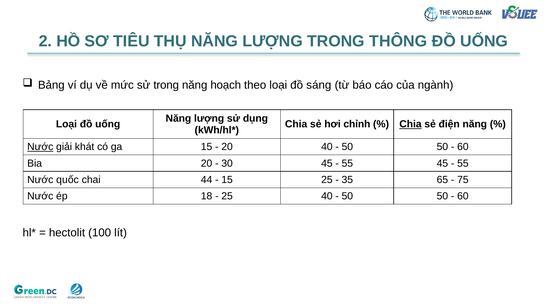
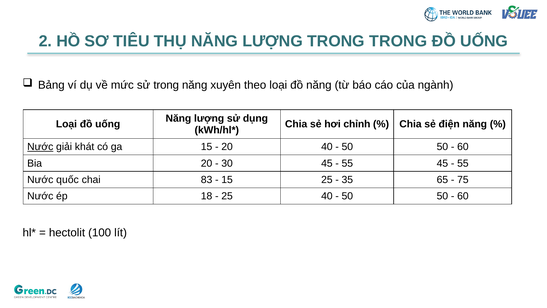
TRONG THÔNG: THÔNG -> TRONG (398, 41)
hoạch: hoạch -> xuyên (226, 85)
đồ sáng: sáng -> năng (319, 85)
Chia underline: present -> none (410, 124)
44: 44 -> 83 (207, 180)
